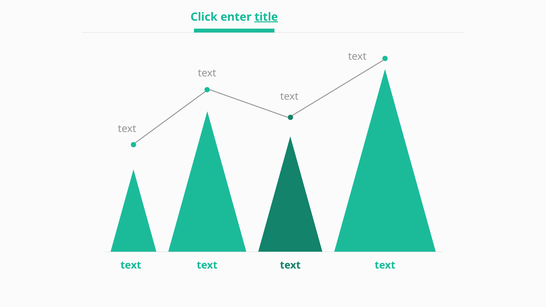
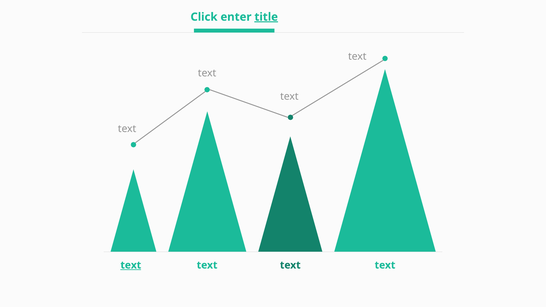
text underline: none -> present (131, 265)
